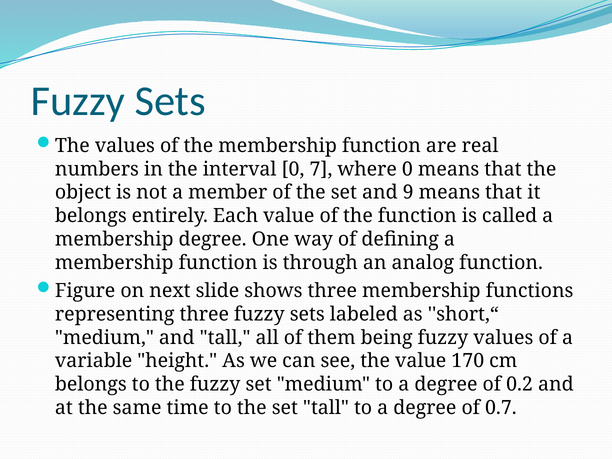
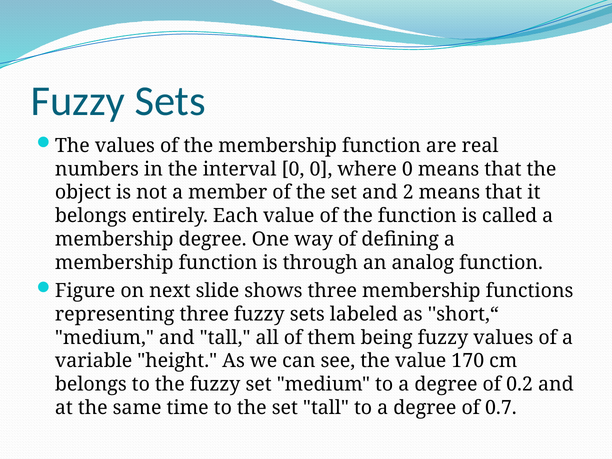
0 7: 7 -> 0 (321, 169)
9: 9 -> 2 (408, 193)
